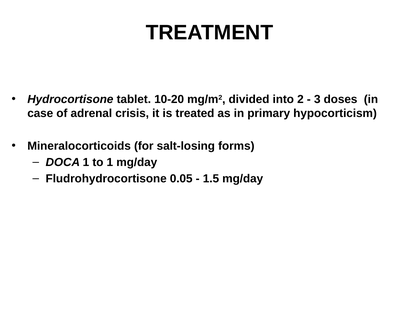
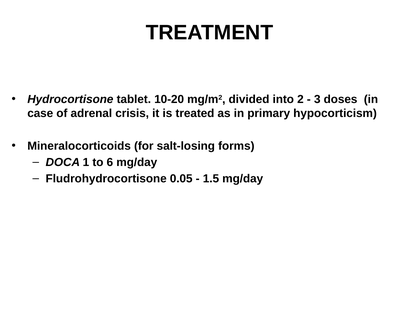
to 1: 1 -> 6 (110, 162)
